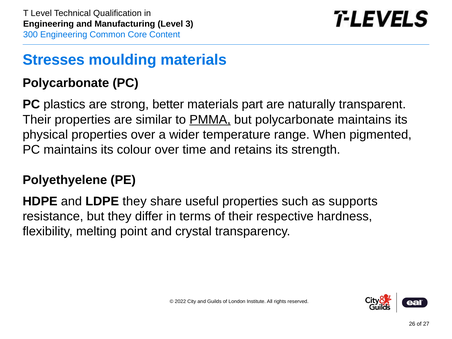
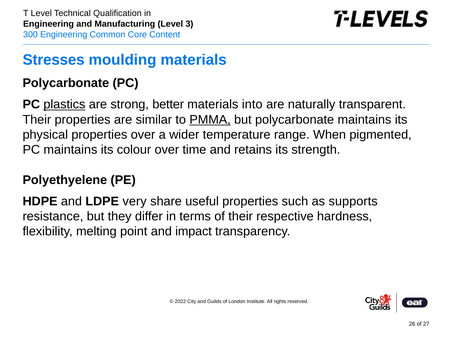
plastics underline: none -> present (64, 104)
part: part -> into (252, 104)
LDPE they: they -> very (135, 201)
crystal: crystal -> impact (194, 231)
